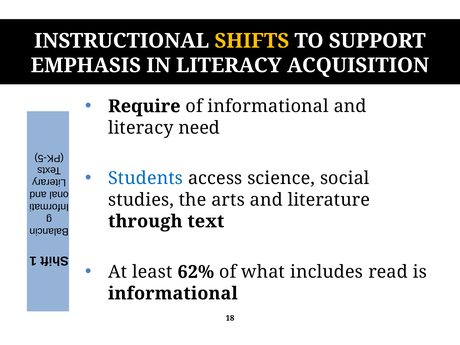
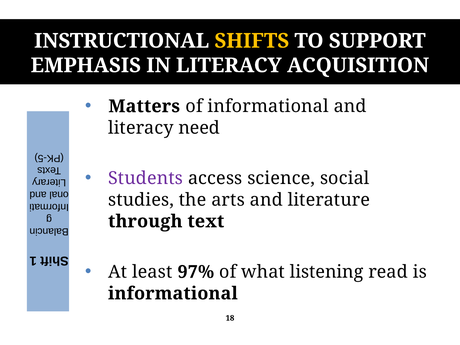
Require: Require -> Matters (144, 106)
Students colour: blue -> purple (146, 178)
62%: 62% -> 97% (196, 272)
includes: includes -> listening (327, 272)
